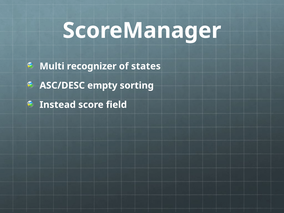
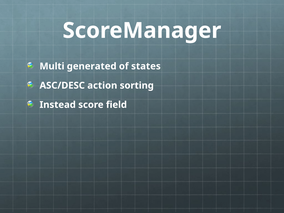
recognizer: recognizer -> generated (92, 66)
empty: empty -> action (102, 85)
